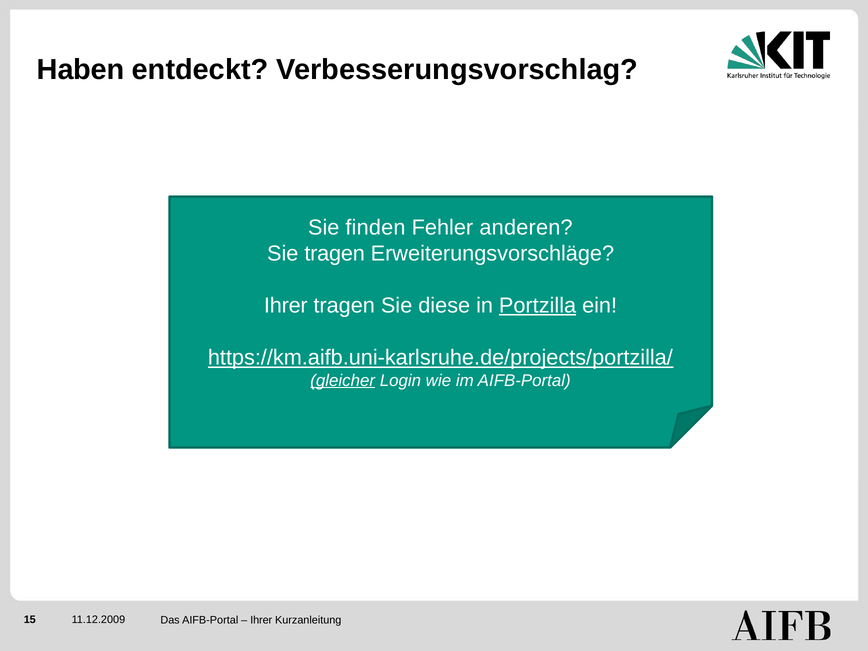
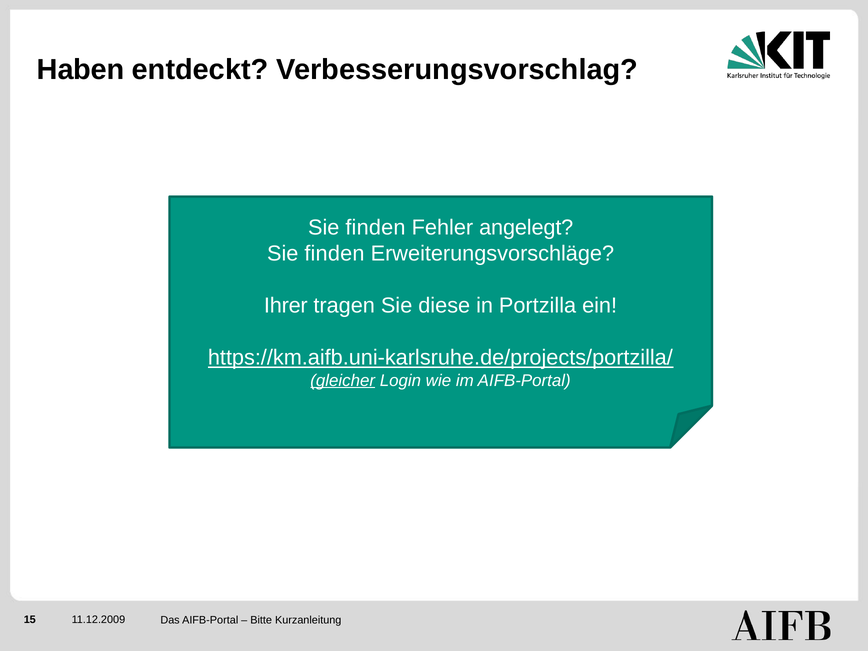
anderen: anderen -> angelegt (526, 227)
tragen: tragen -> finden (334, 253)
Portzilla underline: present -> none (538, 306)
Ihrer: Ihrer -> Bitte (261, 620)
